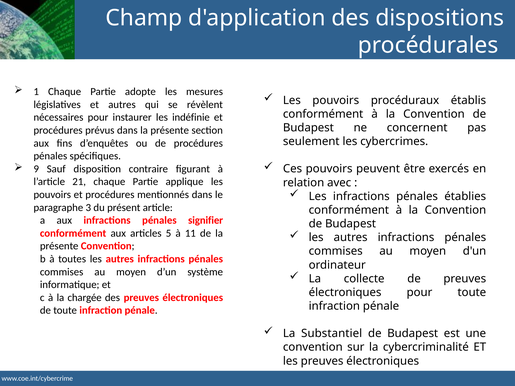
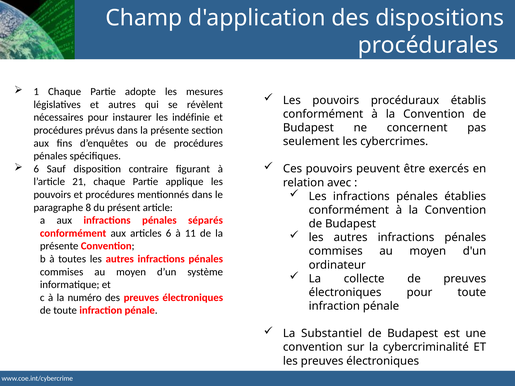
9: 9 -> 6 (36, 169)
3: 3 -> 8 (88, 208)
signifier: signifier -> séparés (205, 220)
articles 5: 5 -> 6 (169, 233)
chargée: chargée -> numéro (85, 298)
